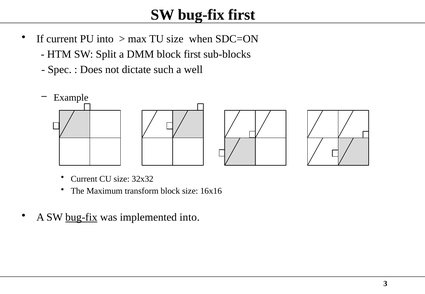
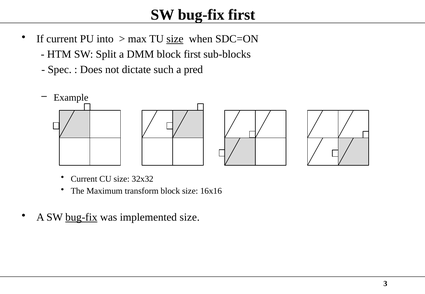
size underline: none -> present (175, 39)
well: well -> pred (193, 69)
implemented into: into -> size (190, 217)
